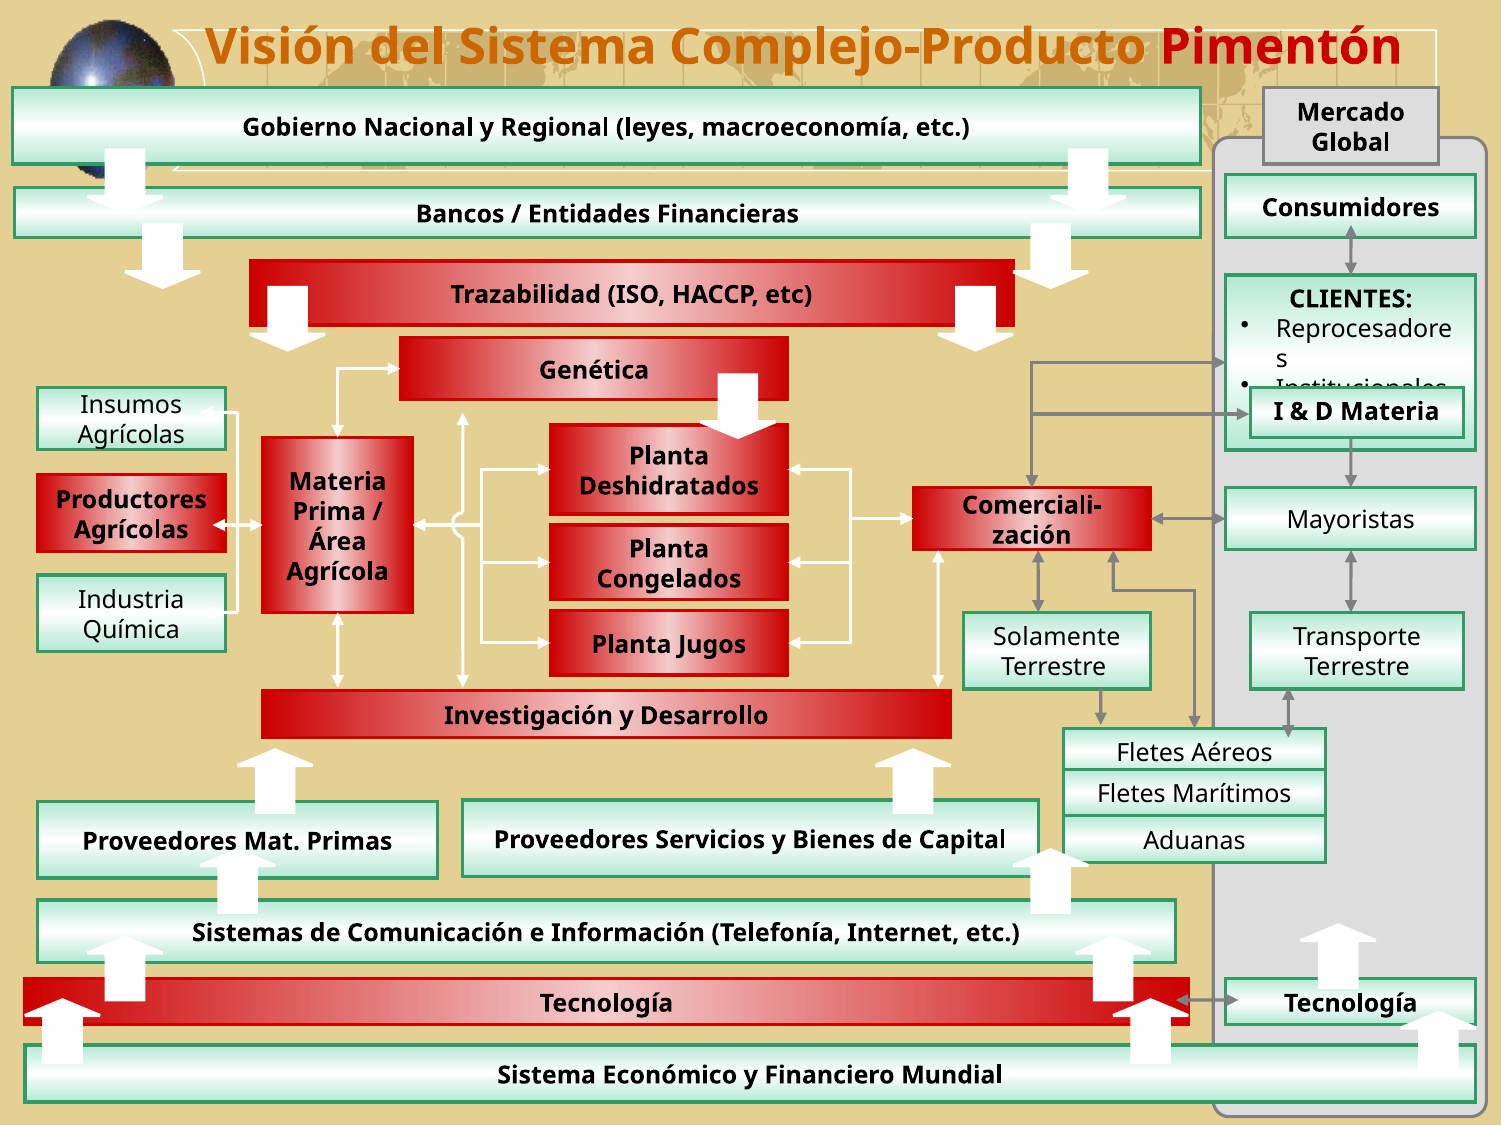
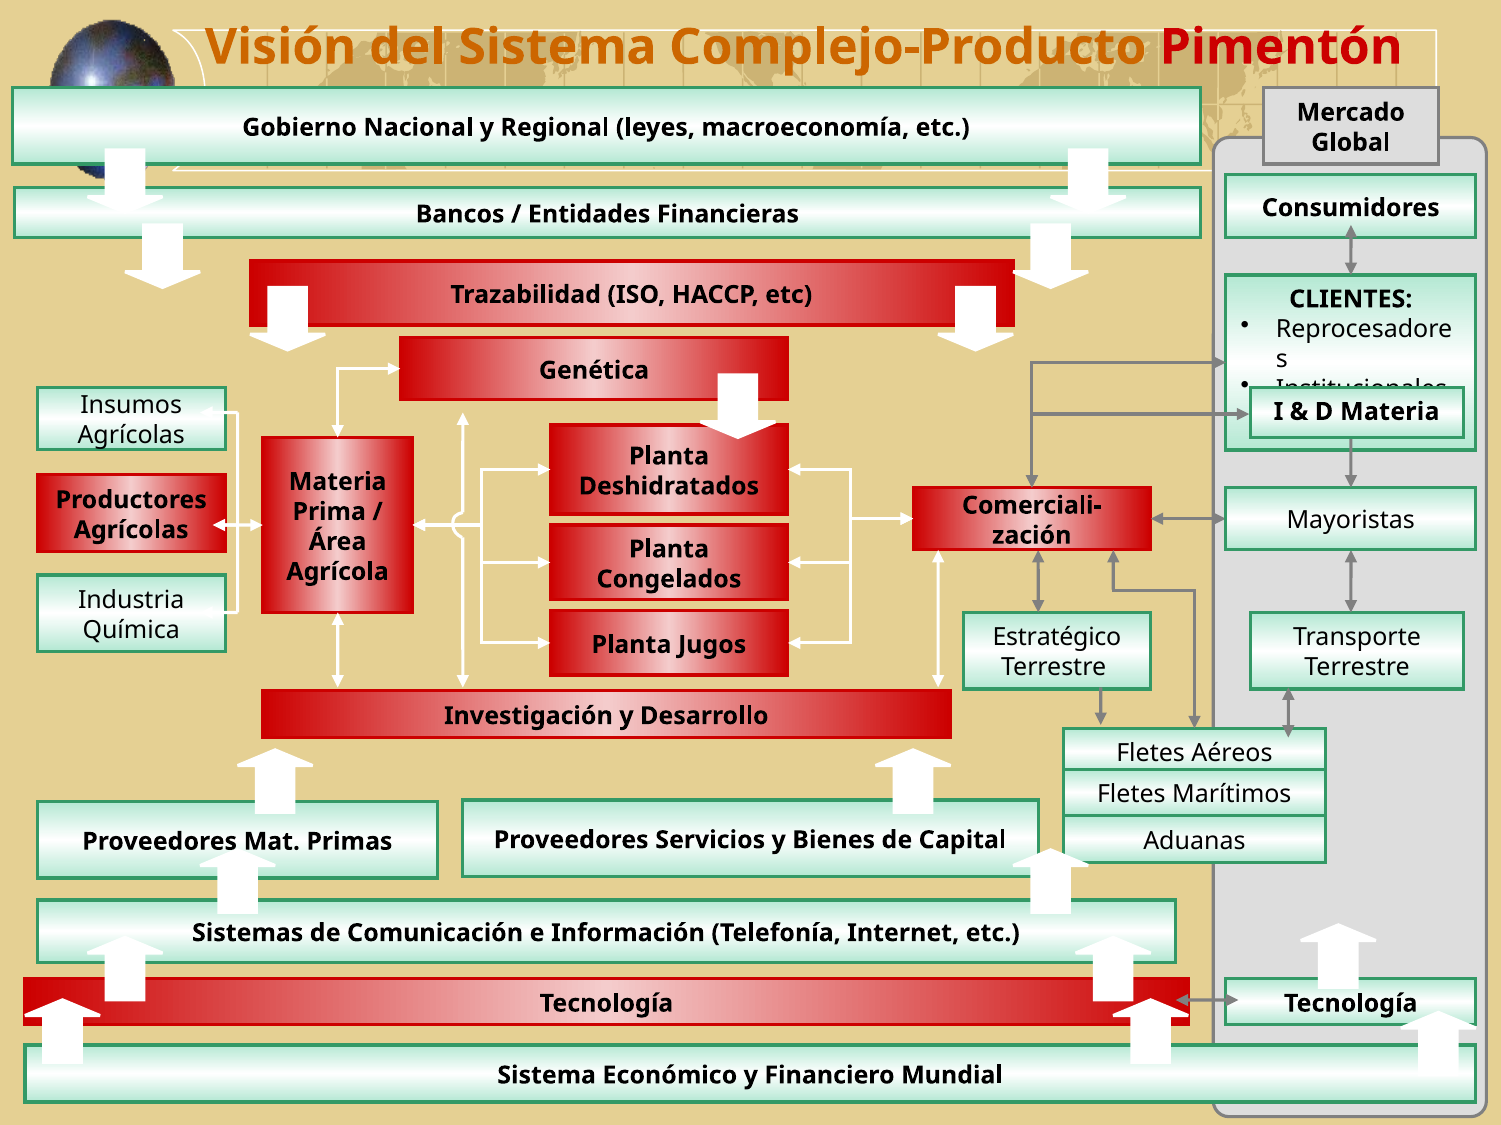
Solamente: Solamente -> Estratégico (1057, 638)
